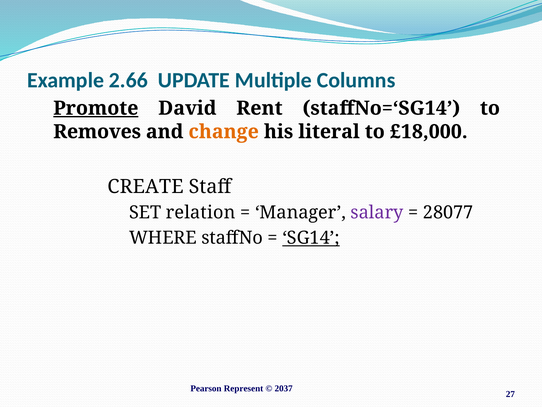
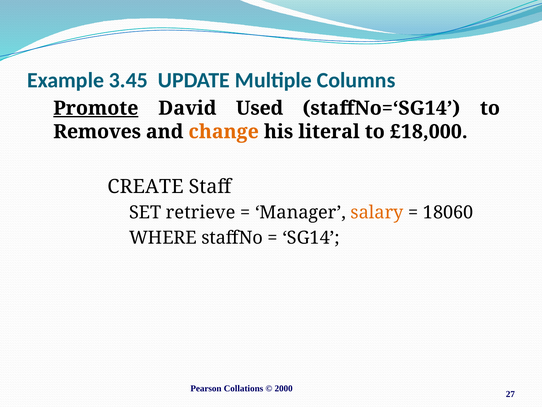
2.66: 2.66 -> 3.45 (128, 80)
Rent: Rent -> Used (260, 108)
relation: relation -> retrieve (201, 212)
salary colour: purple -> orange (377, 212)
28077: 28077 -> 18060 (448, 212)
SG14 underline: present -> none (311, 238)
Represent: Represent -> Collations (244, 388)
2037: 2037 -> 2000 (284, 388)
